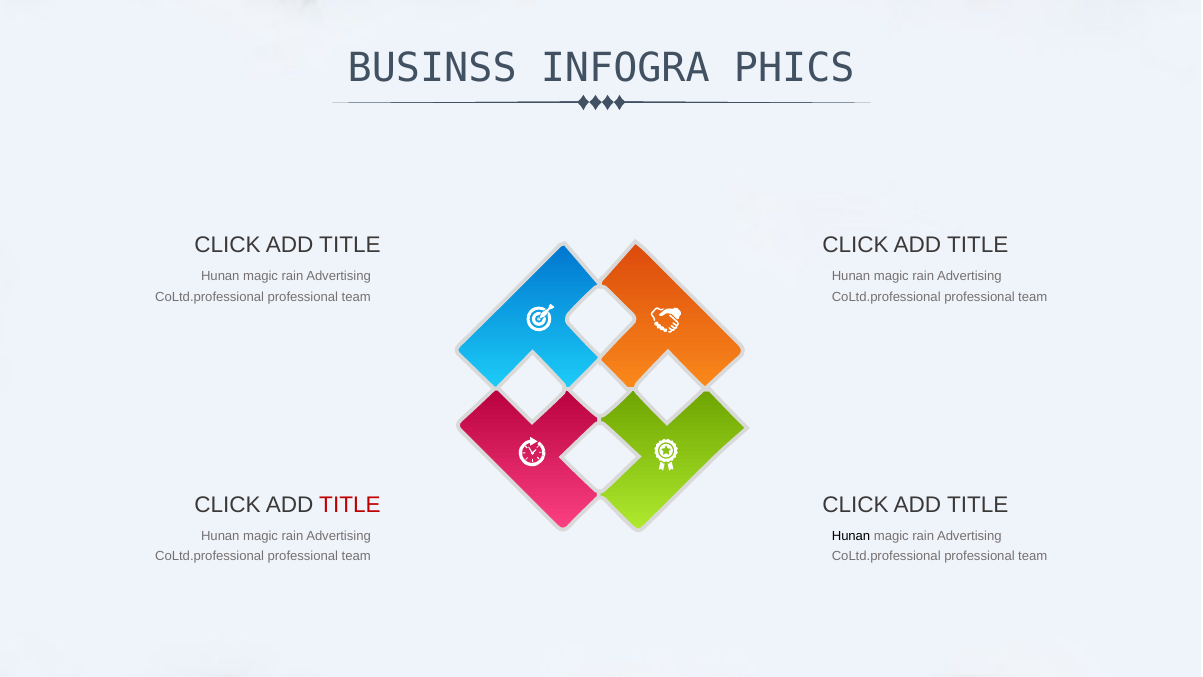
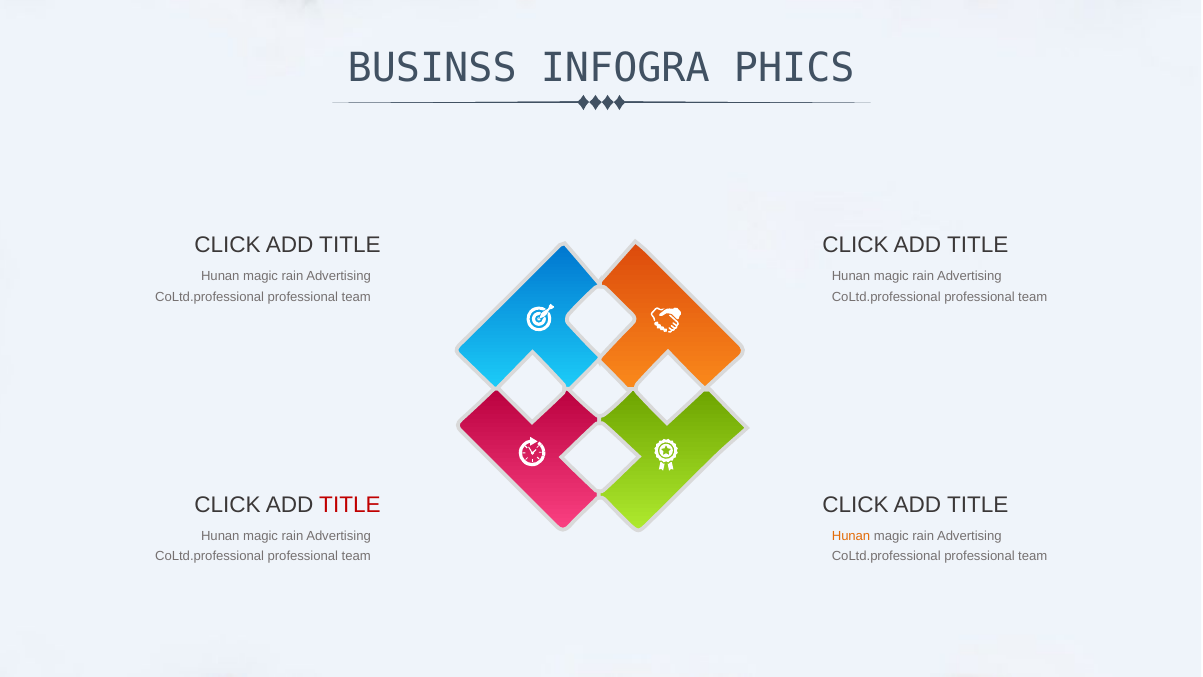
Hunan colour: black -> orange (851, 536)
